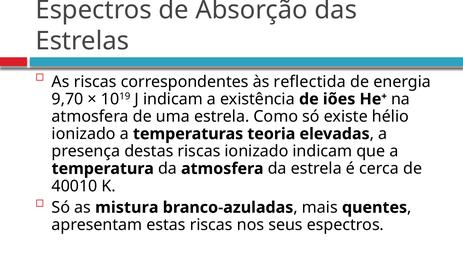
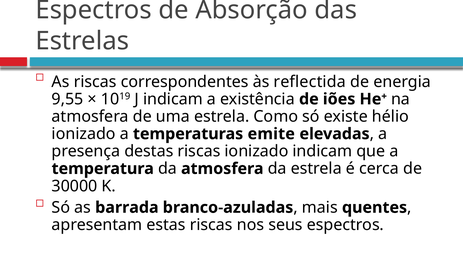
9,70: 9,70 -> 9,55 (68, 99)
teoria: teoria -> emite (271, 134)
40010: 40010 -> 30000 (75, 186)
mistura: mistura -> barrada (127, 207)
